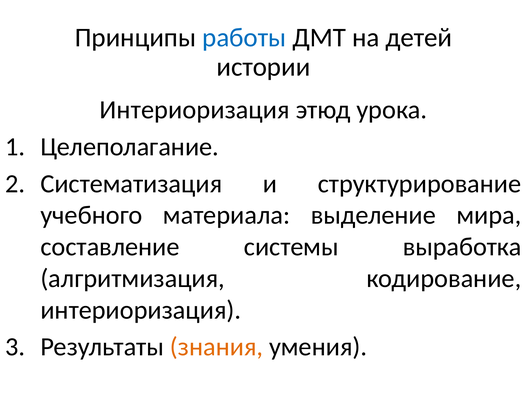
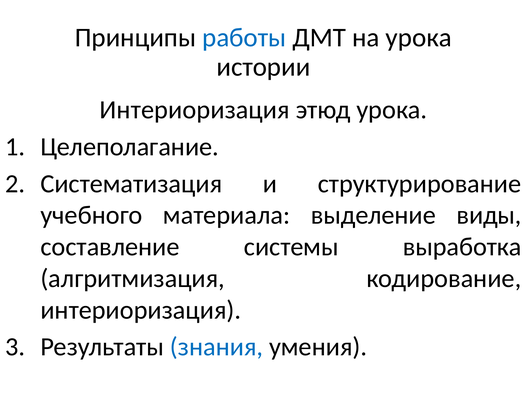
на детей: детей -> урока (419, 38)
мира: мира -> виды (489, 215)
знания colour: orange -> blue (217, 347)
